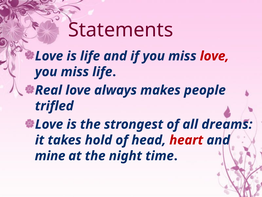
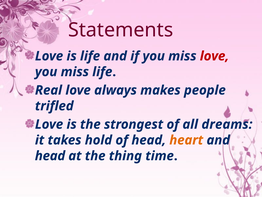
heart colour: red -> orange (186, 140)
mine: mine -> head (50, 155)
night: night -> thing (125, 155)
